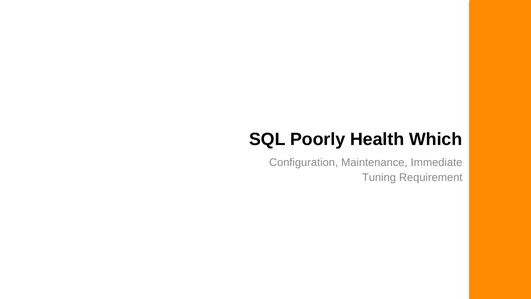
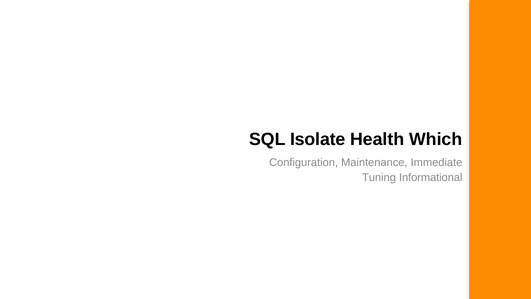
Poorly: Poorly -> Isolate (318, 139)
Requirement: Requirement -> Informational (431, 177)
